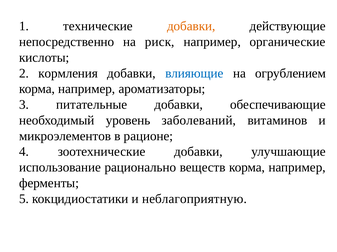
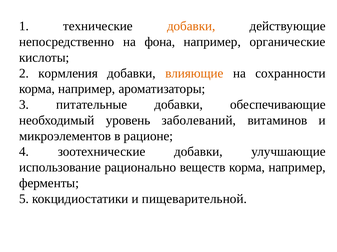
риск: риск -> фона (160, 42)
влияющие colour: blue -> orange (194, 73)
огрублением: огрублением -> сохранности (290, 73)
неблагоприятную: неблагоприятную -> пищеварительной (194, 199)
